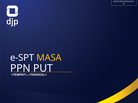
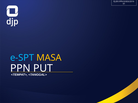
e-SPT colour: white -> light blue (22, 58)
